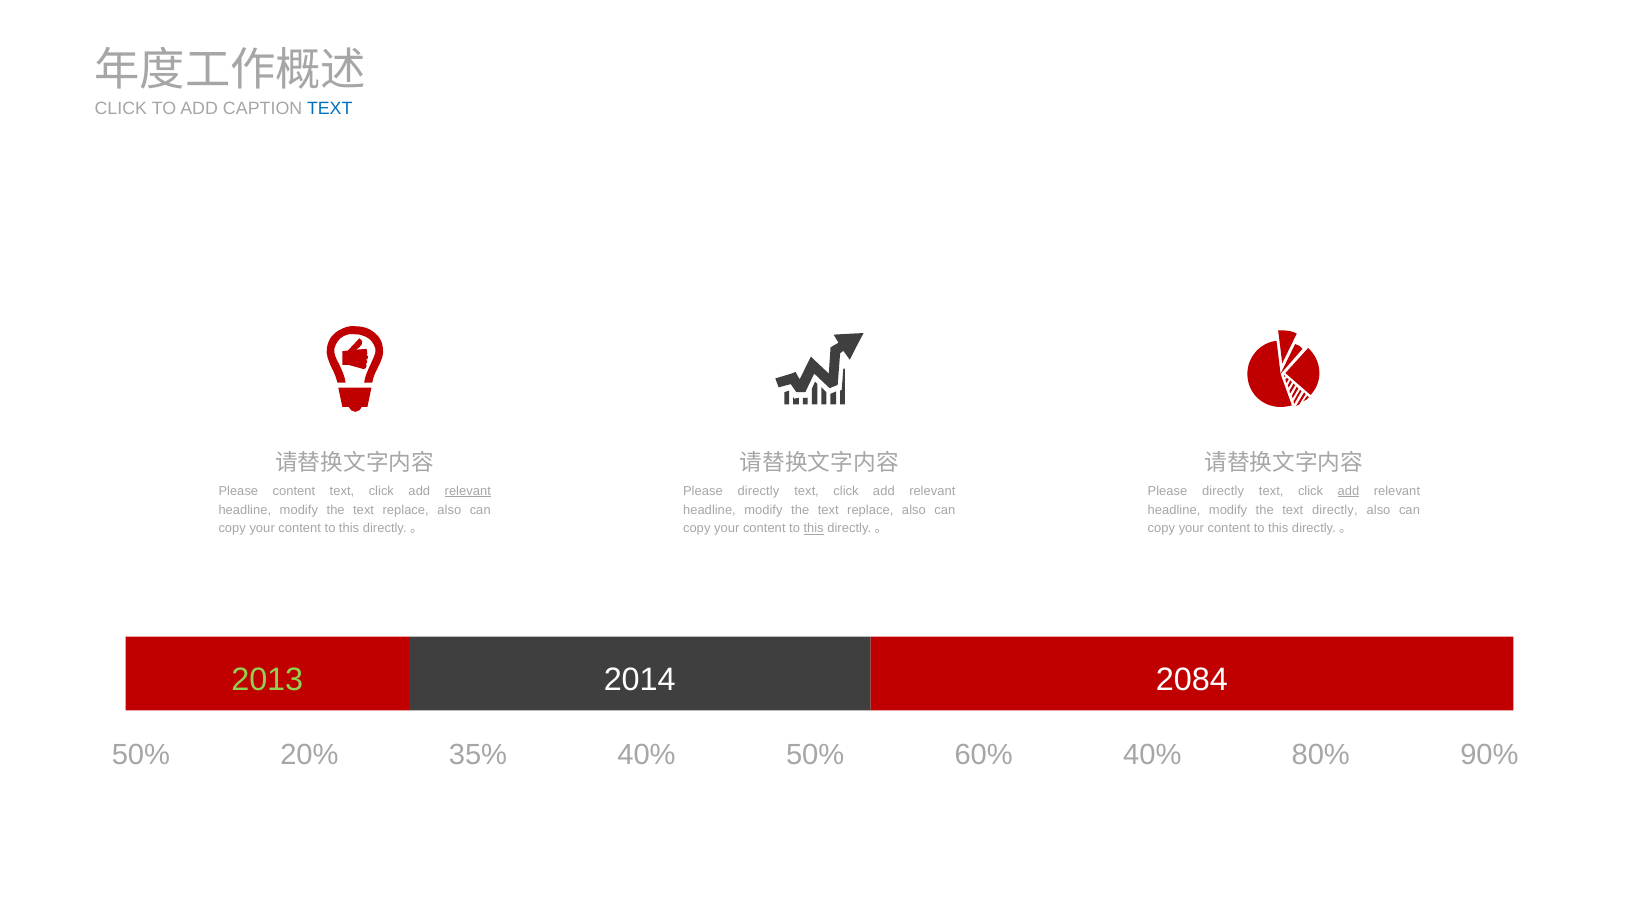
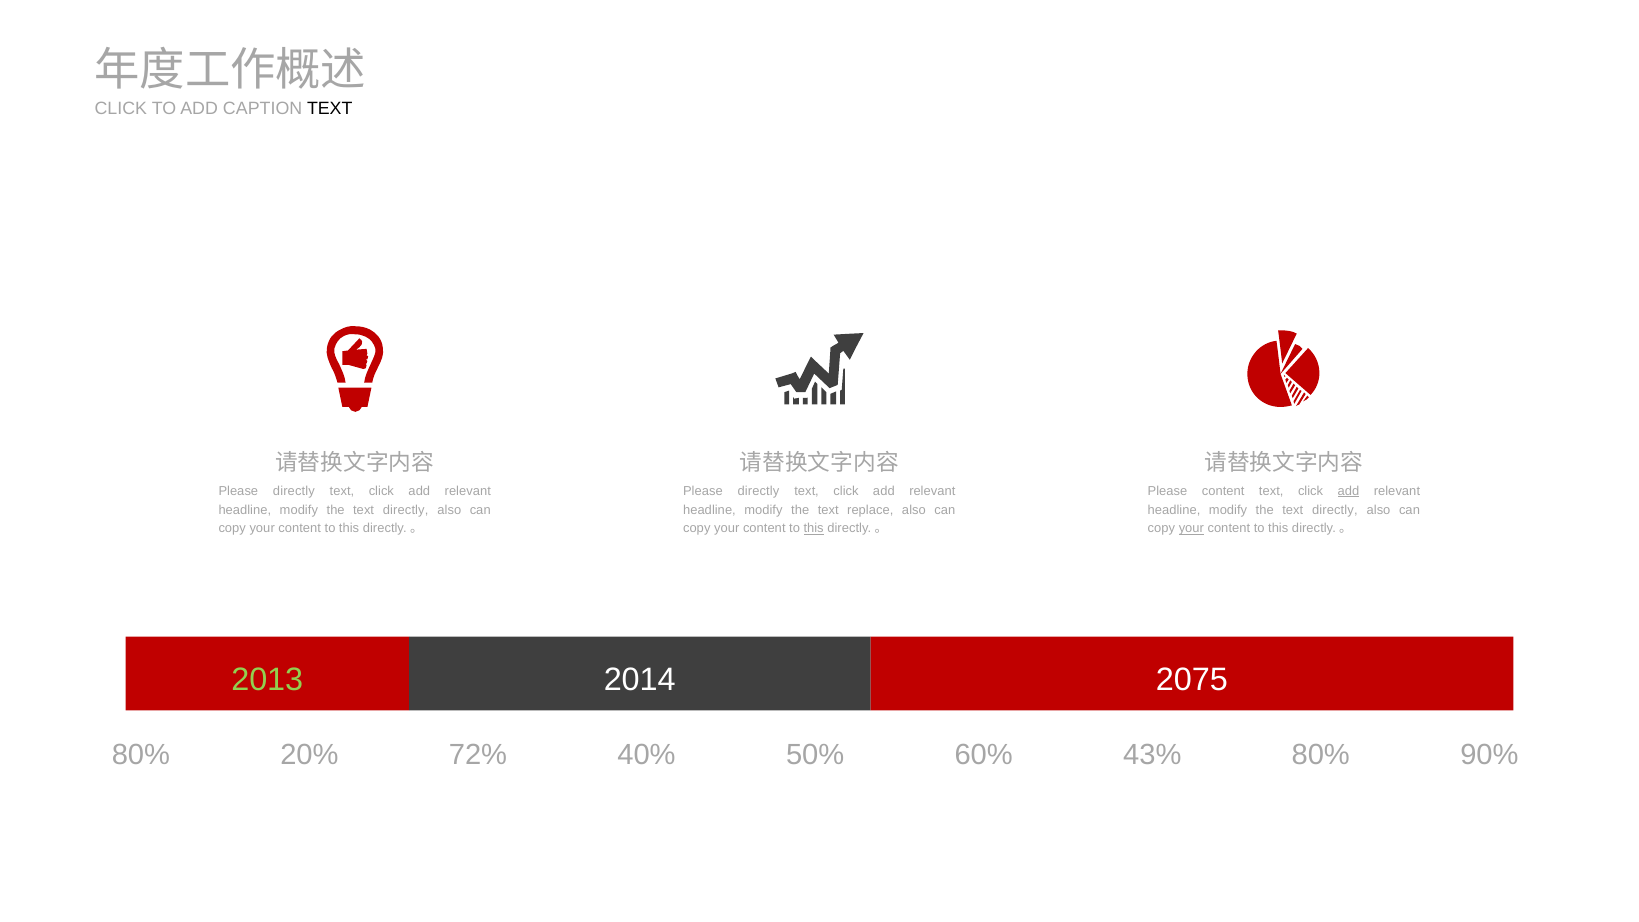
TEXT colour: blue -> black (330, 109)
content: content -> directly (294, 491)
relevant underline: present -> none (468, 491)
directly: directly -> content (1223, 491)
replace: replace -> directly (406, 510)
your underline: none -> present (1191, 528)
2084: 2084 -> 2075 (1192, 680)
50%: 50% -> 80% (141, 755)
35%: 35% -> 72% (478, 755)
60% 40%: 40% -> 43% (1152, 755)
